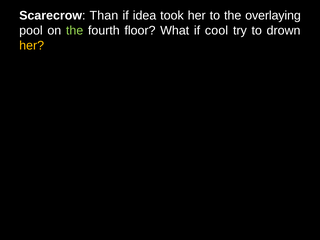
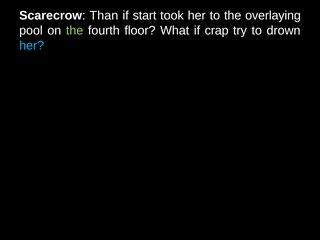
idea: idea -> start (145, 16)
cool: cool -> crap (217, 30)
her colour: yellow -> light blue (32, 45)
